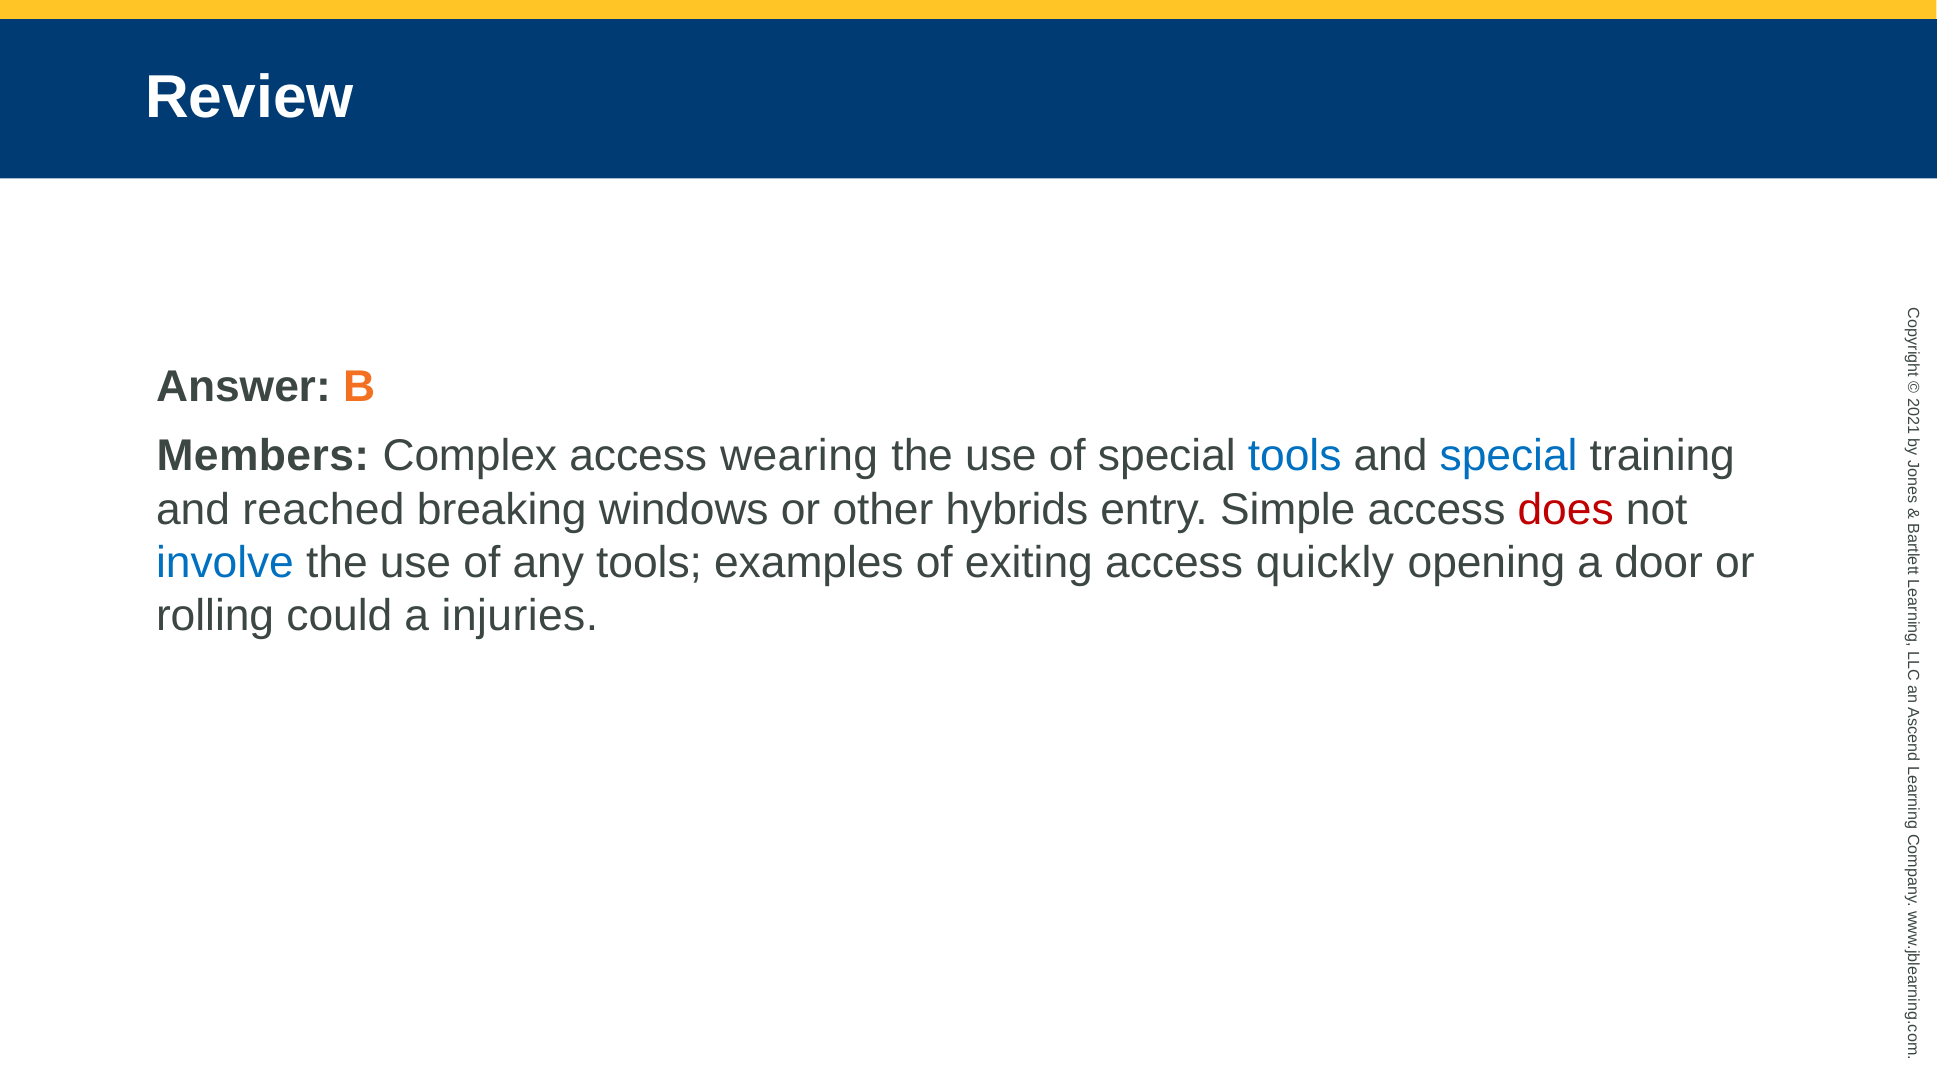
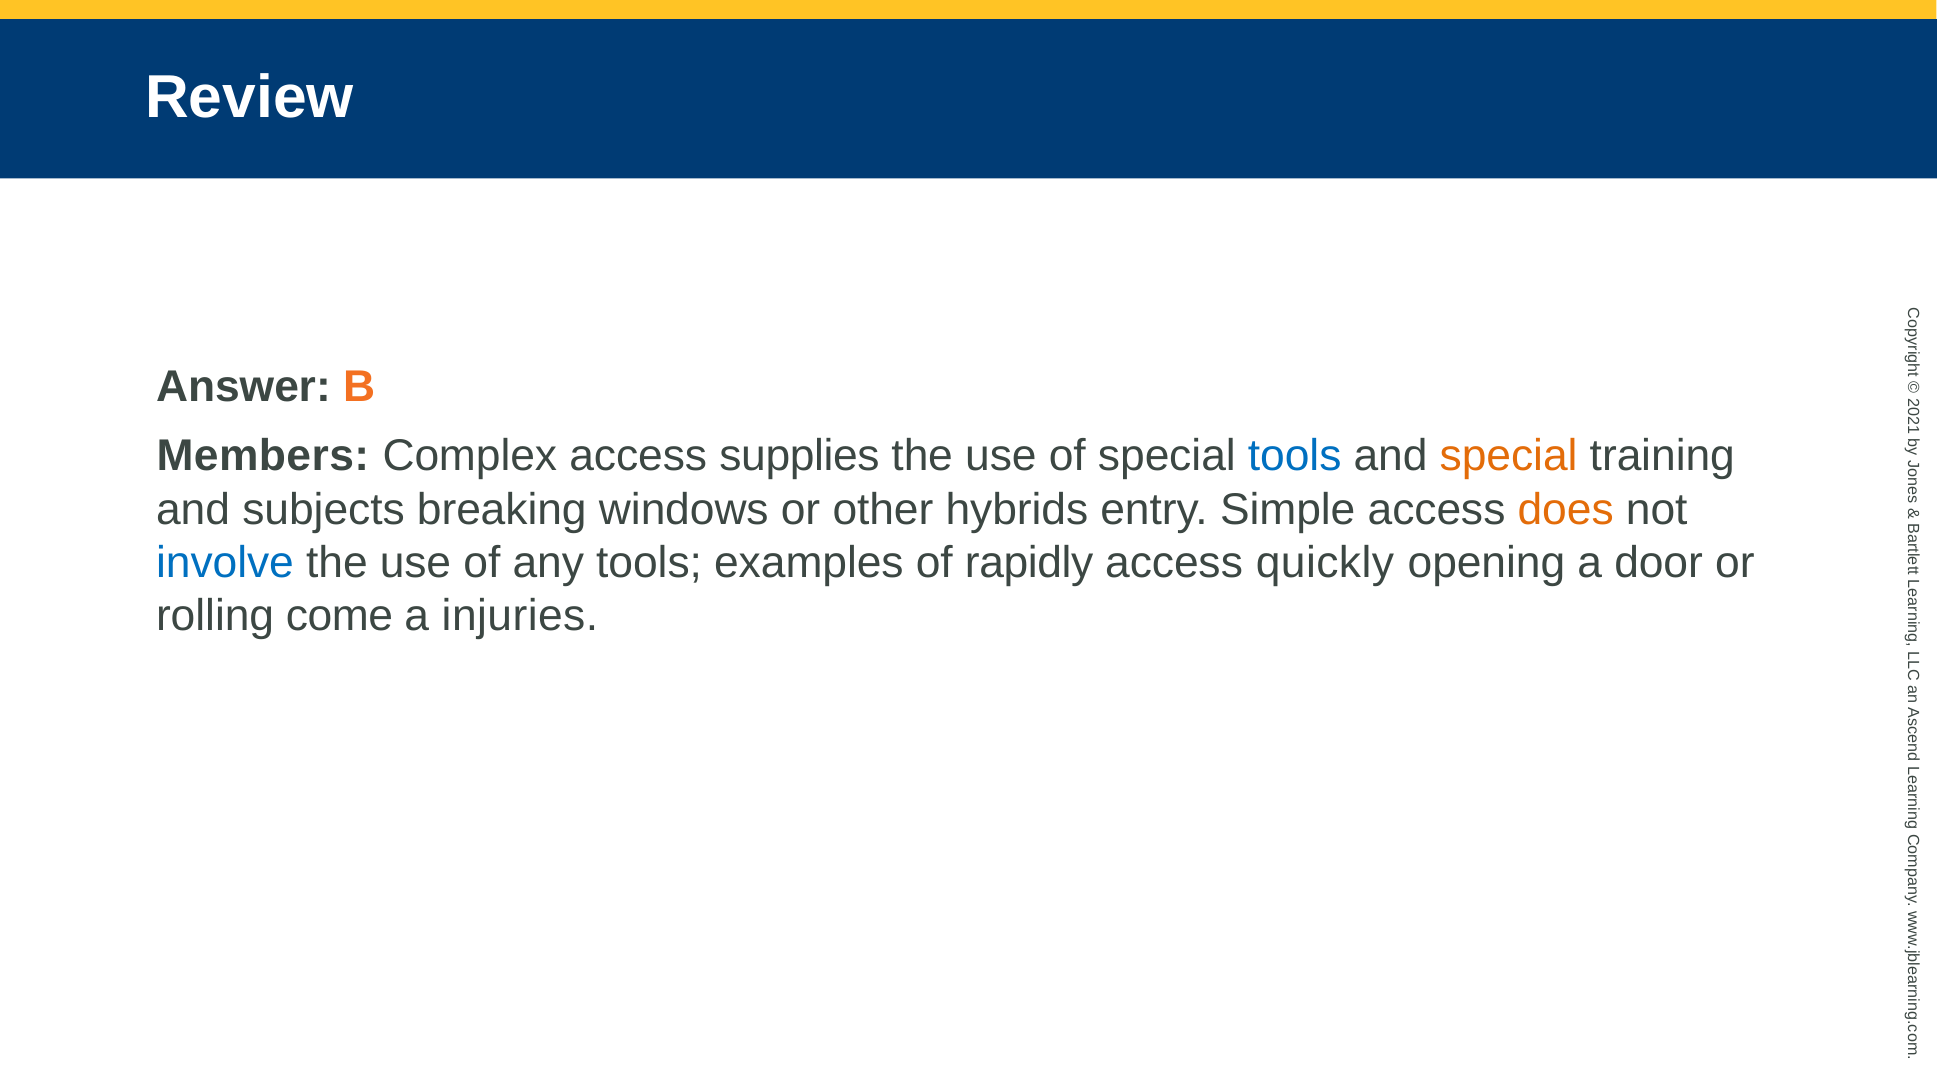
wearing: wearing -> supplies (799, 456)
special colour: blue -> orange (1509, 456)
reached: reached -> subjects (324, 509)
does colour: red -> orange (1566, 509)
exiting: exiting -> rapidly (1029, 562)
could: could -> come (340, 616)
